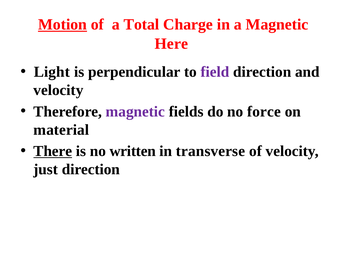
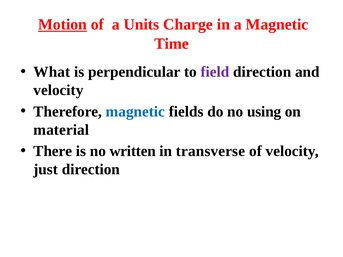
Total: Total -> Units (141, 24)
Here: Here -> Time (172, 44)
Light: Light -> What (52, 72)
magnetic colour: purple -> blue (135, 112)
force: force -> using (264, 112)
There underline: present -> none (53, 151)
